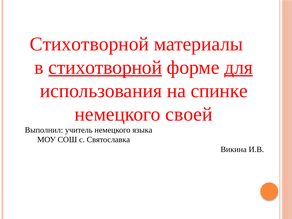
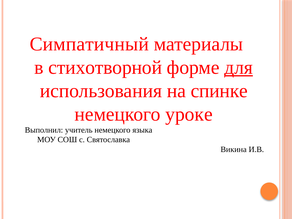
Стихотворной: Стихотворной -> Симпатичный (89, 44)
стихотворной underline: present -> none (105, 67)
своей: своей -> уроке (189, 114)
